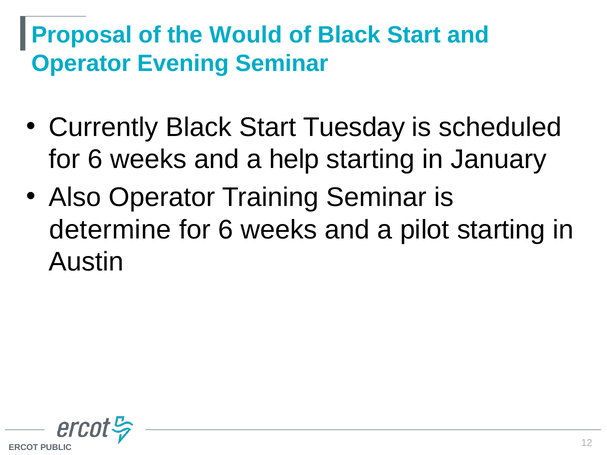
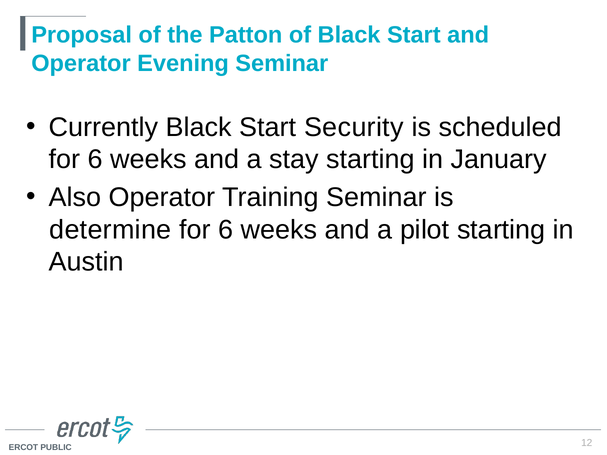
Would: Would -> Patton (246, 35)
Tuesday: Tuesday -> Security (354, 127)
help: help -> stay (294, 160)
